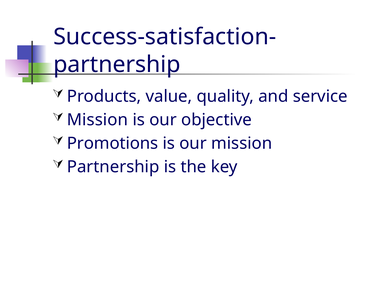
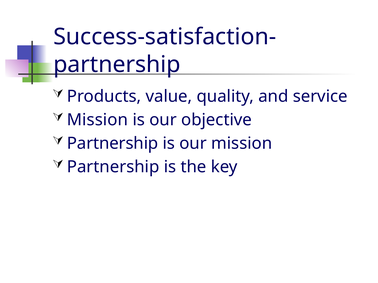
Promotions: Promotions -> Partnership (113, 144)
